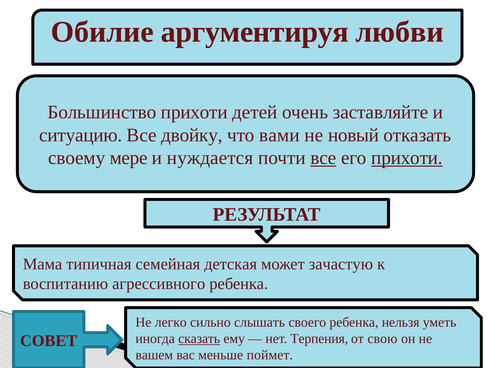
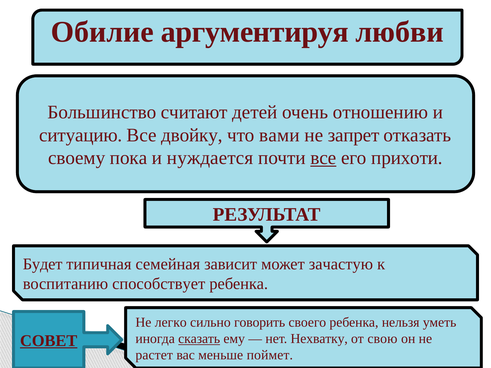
Большинство прихоти: прихоти -> считают (194, 112)
заставляйте: заставляйте -> отношению (381, 112)
новый: новый -> запрет (354, 135)
мере: мере -> пока (129, 158)
прихоти underline: present -> none (407, 158)
Мама: Мама -> Будет (43, 264)
детская: детская -> зависит (231, 264)
агрессивного: агрессивного -> способствует (159, 284)
слышать: слышать -> говорить (260, 323)
Терпения: Терпения -> Нехватку (319, 339)
СОВЕТ underline: none -> present (49, 341)
вашем: вашем -> растет (154, 355)
